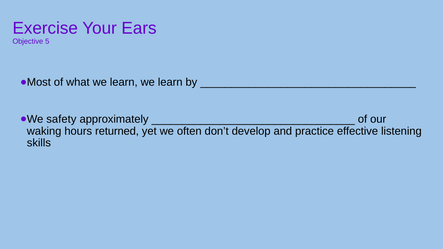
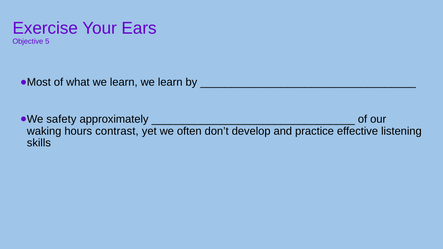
returned: returned -> contrast (117, 131)
